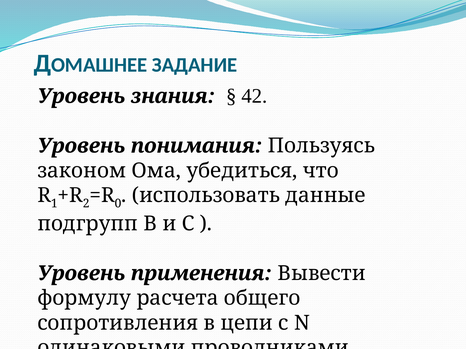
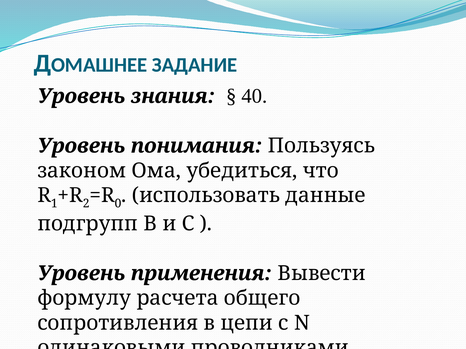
42: 42 -> 40 (254, 96)
